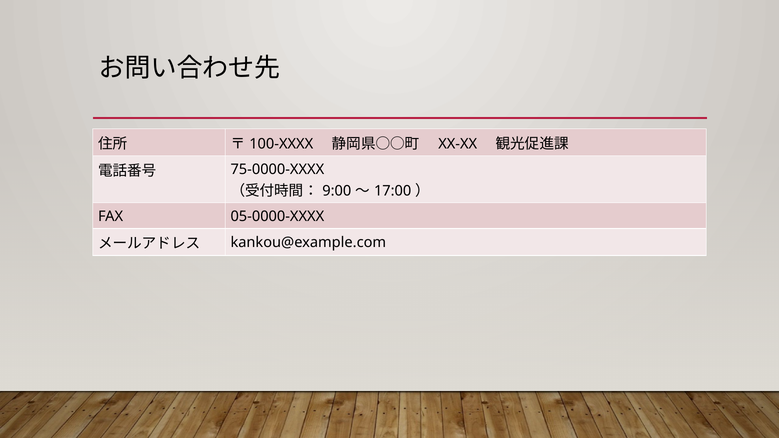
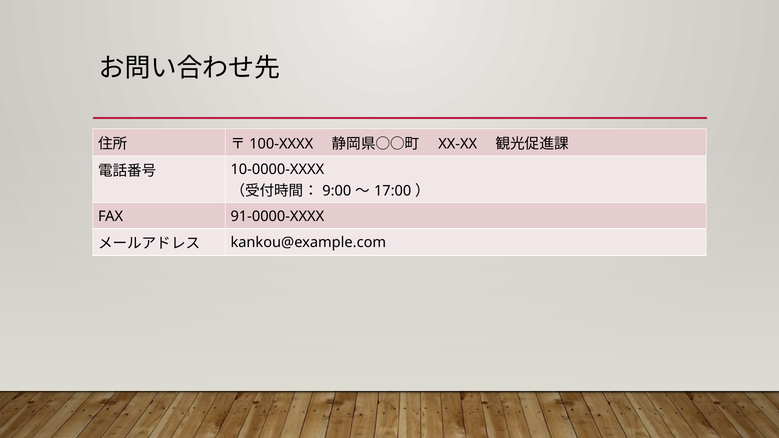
75-0000-XXXX: 75-0000-XXXX -> 10-0000-XXXX (277, 170)
05-0000-XXXX: 05-0000-XXXX -> 91-0000-XXXX (277, 217)
